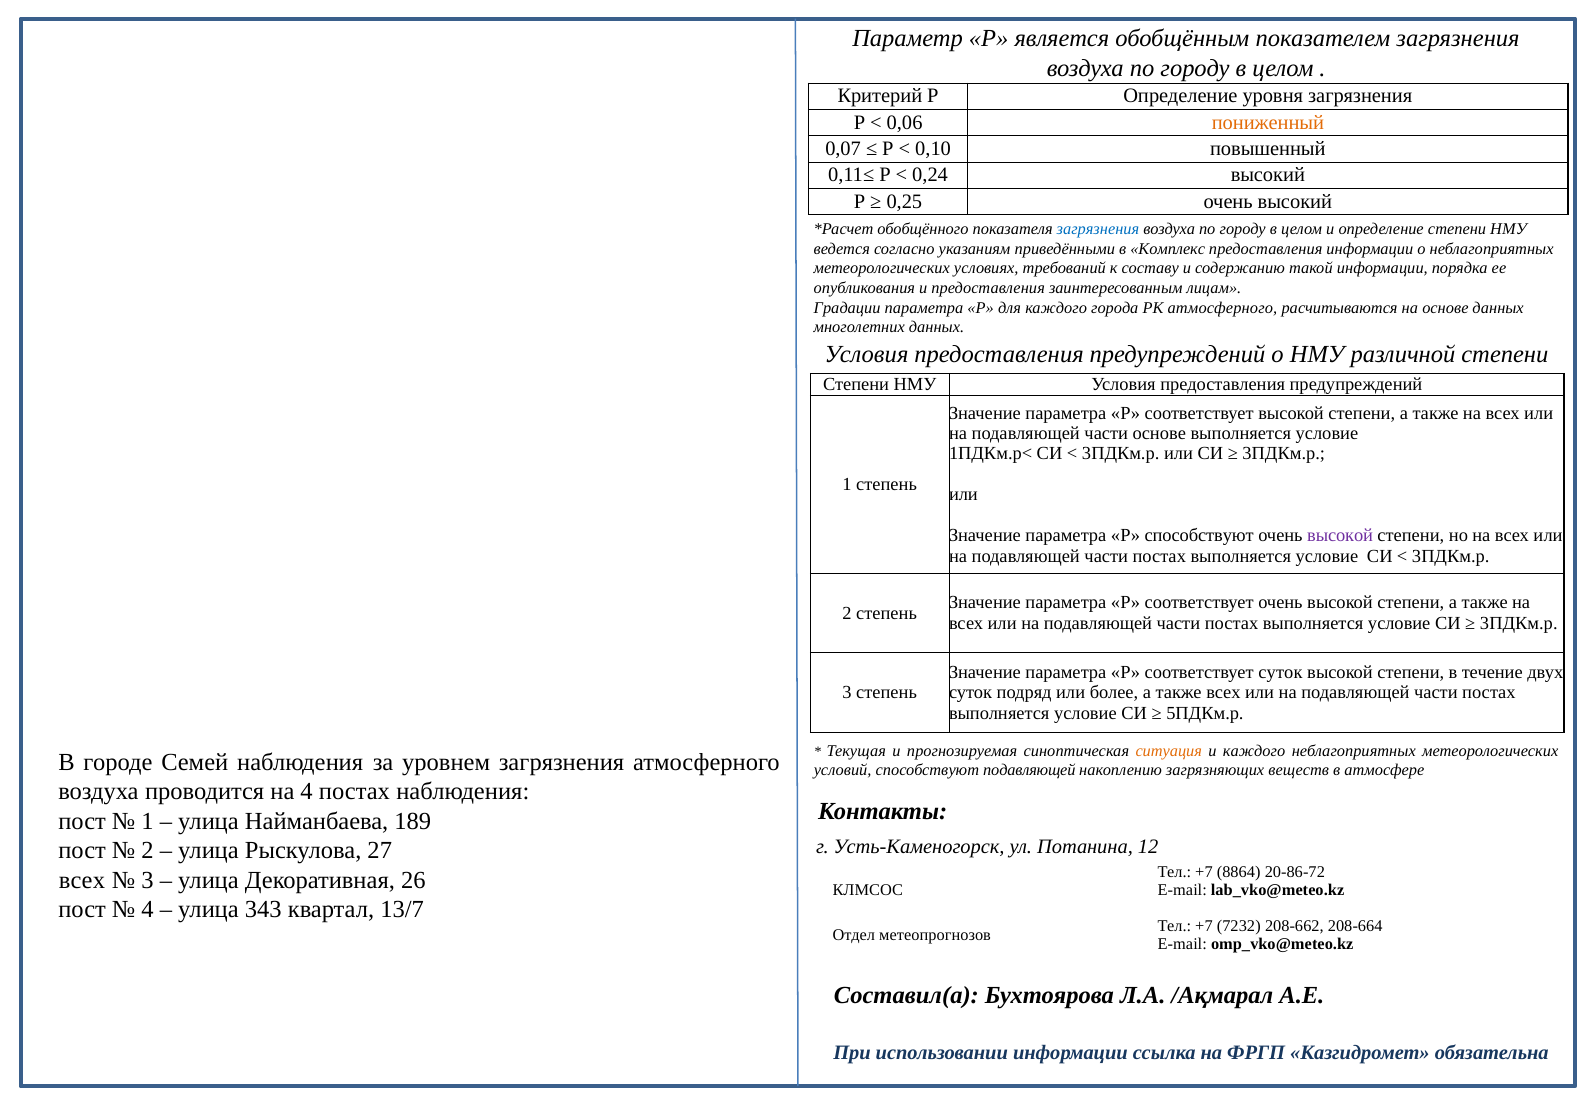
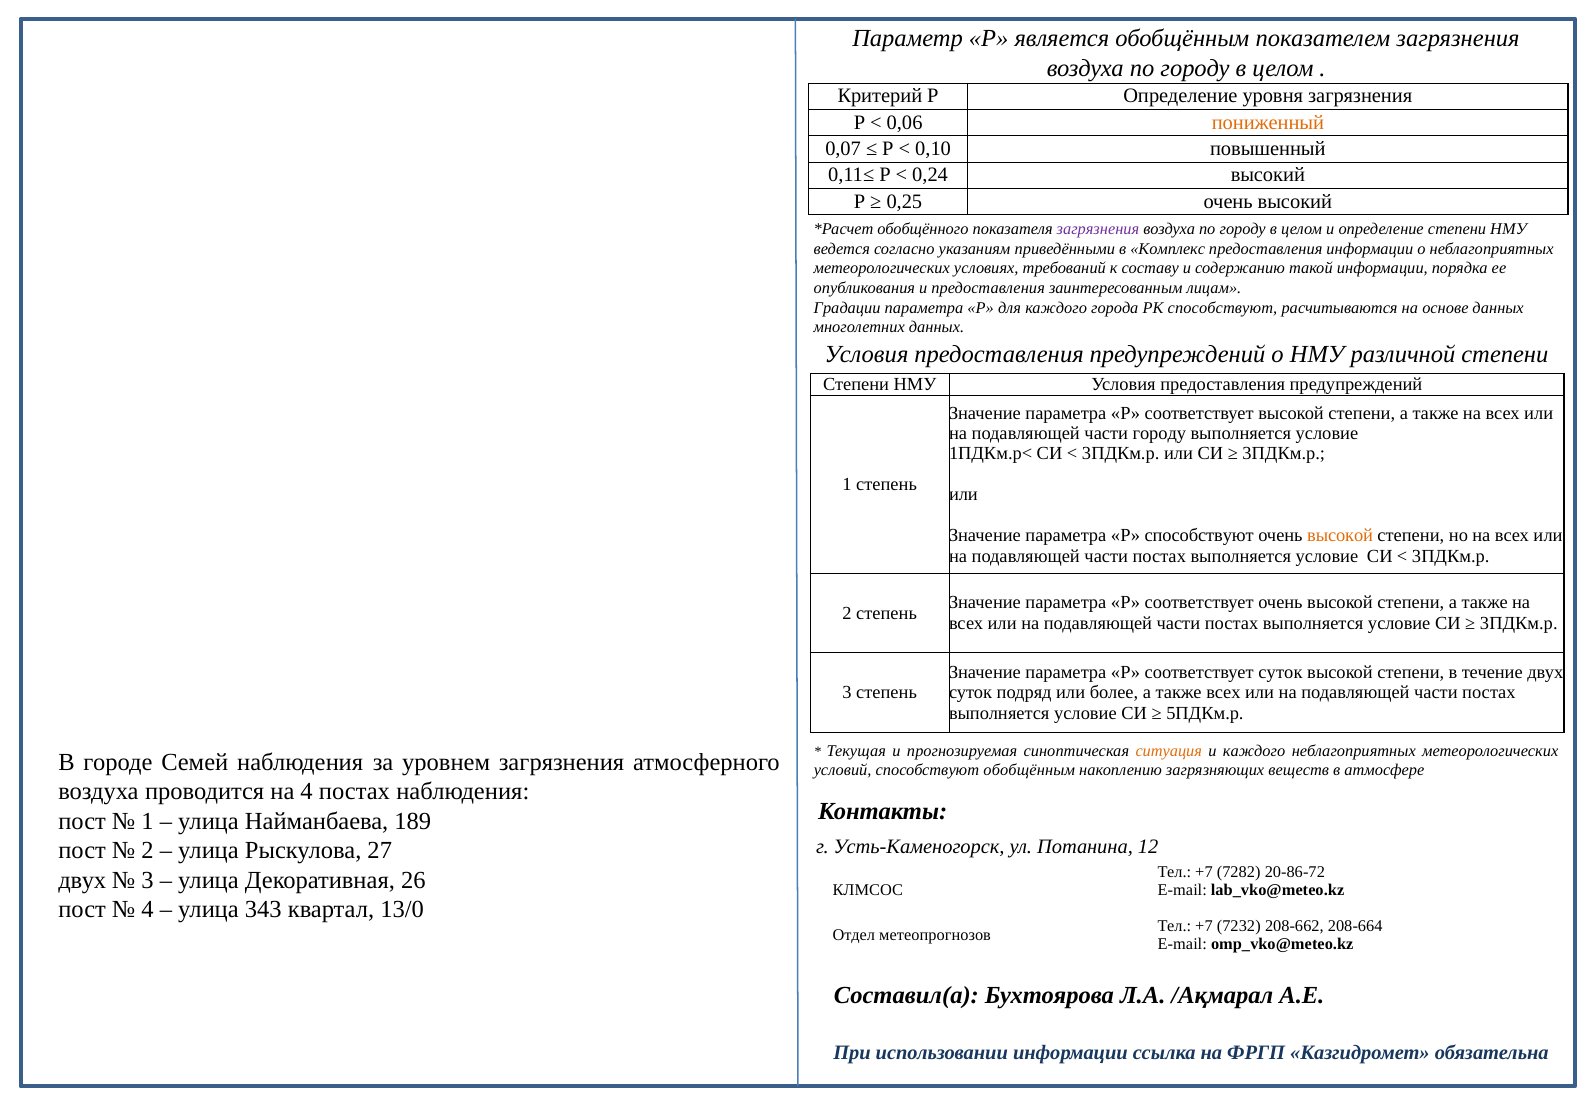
загрязнения colour: blue -> purple (1098, 229)
РК атмосферного: атмосферного -> способствуют (1222, 308)
части основе: основе -> городу (1159, 433)
высокой colour: purple -> orange (1340, 535)
способствуют подавляющей: подавляющей -> обобщённым (1029, 770)
8864: 8864 -> 7282 (1239, 872)
всех: всех -> двух (82, 880)
13/7: 13/7 -> 13/0 (402, 909)
